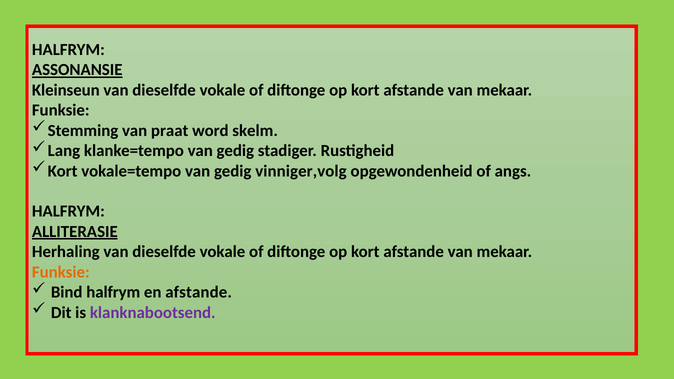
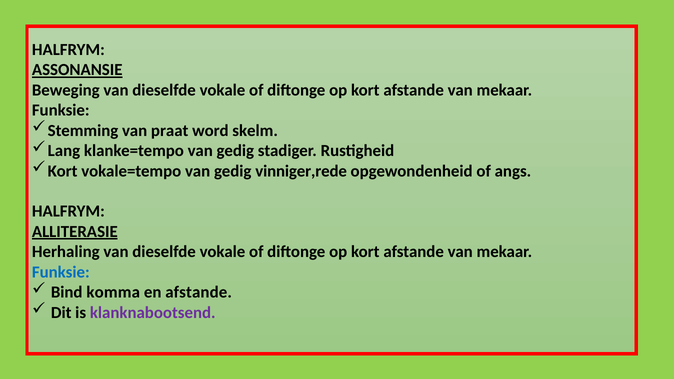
Kleinseun: Kleinseun -> Beweging (66, 90)
vinniger,volg: vinniger,volg -> vinniger,rede (301, 171)
Funksie colour: orange -> blue (61, 272)
Bind halfrym: halfrym -> komma (113, 292)
